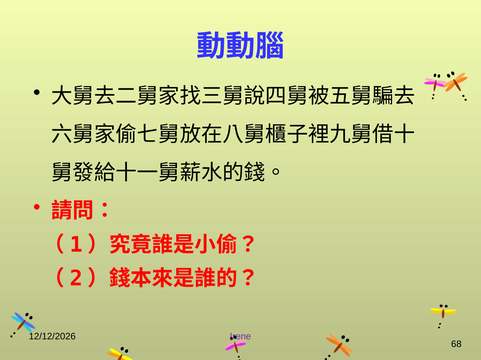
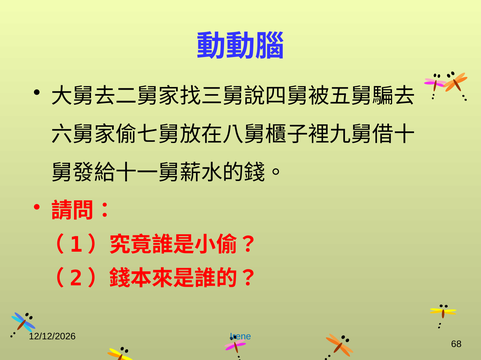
Irene colour: purple -> blue (240, 337)
